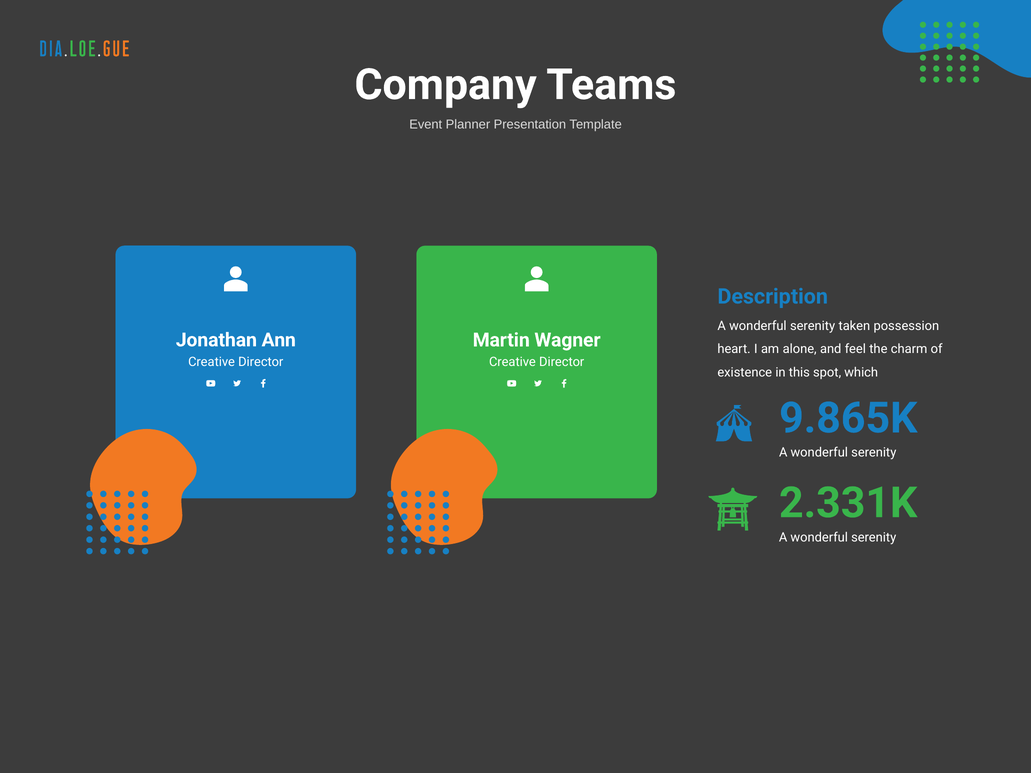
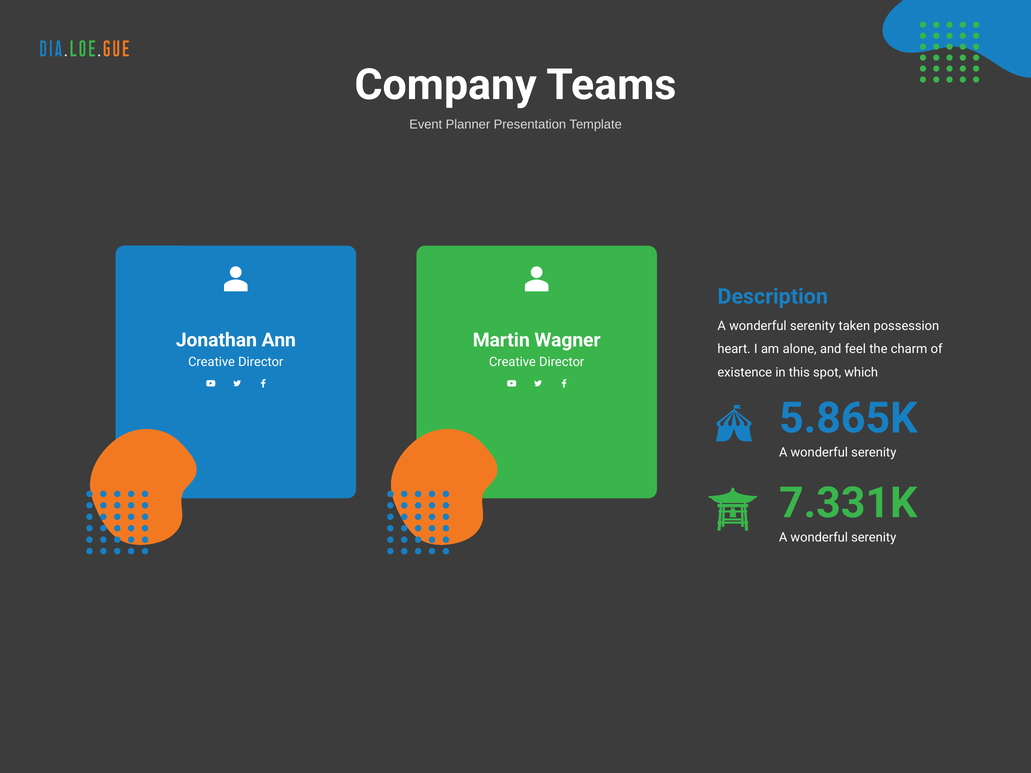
9.865K: 9.865K -> 5.865K (848, 418)
2.331K: 2.331K -> 7.331K (848, 503)
